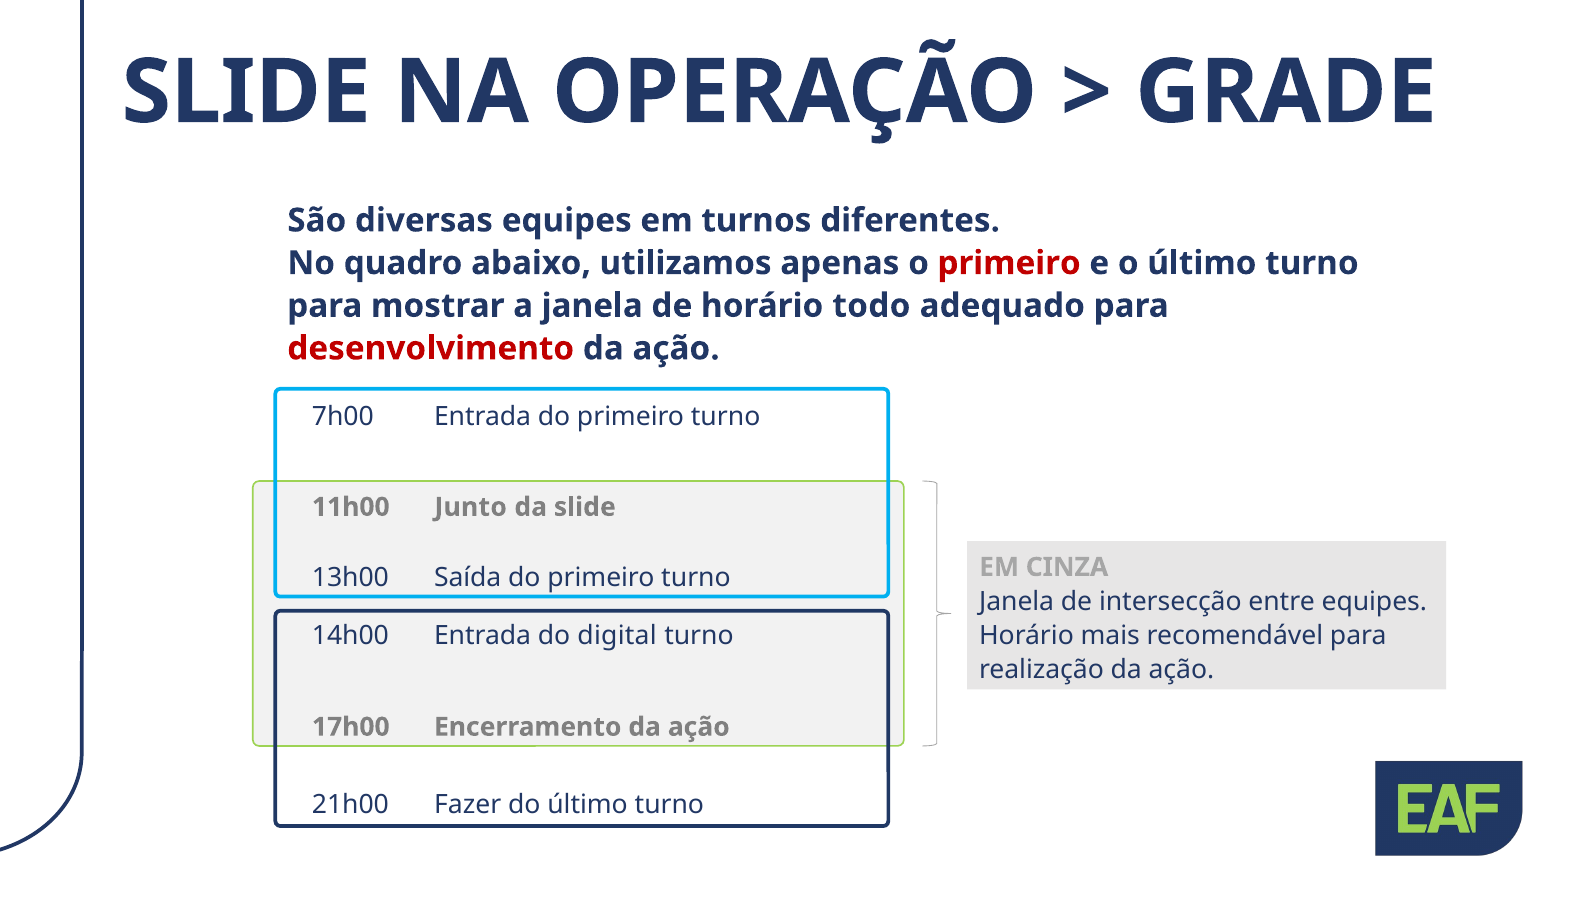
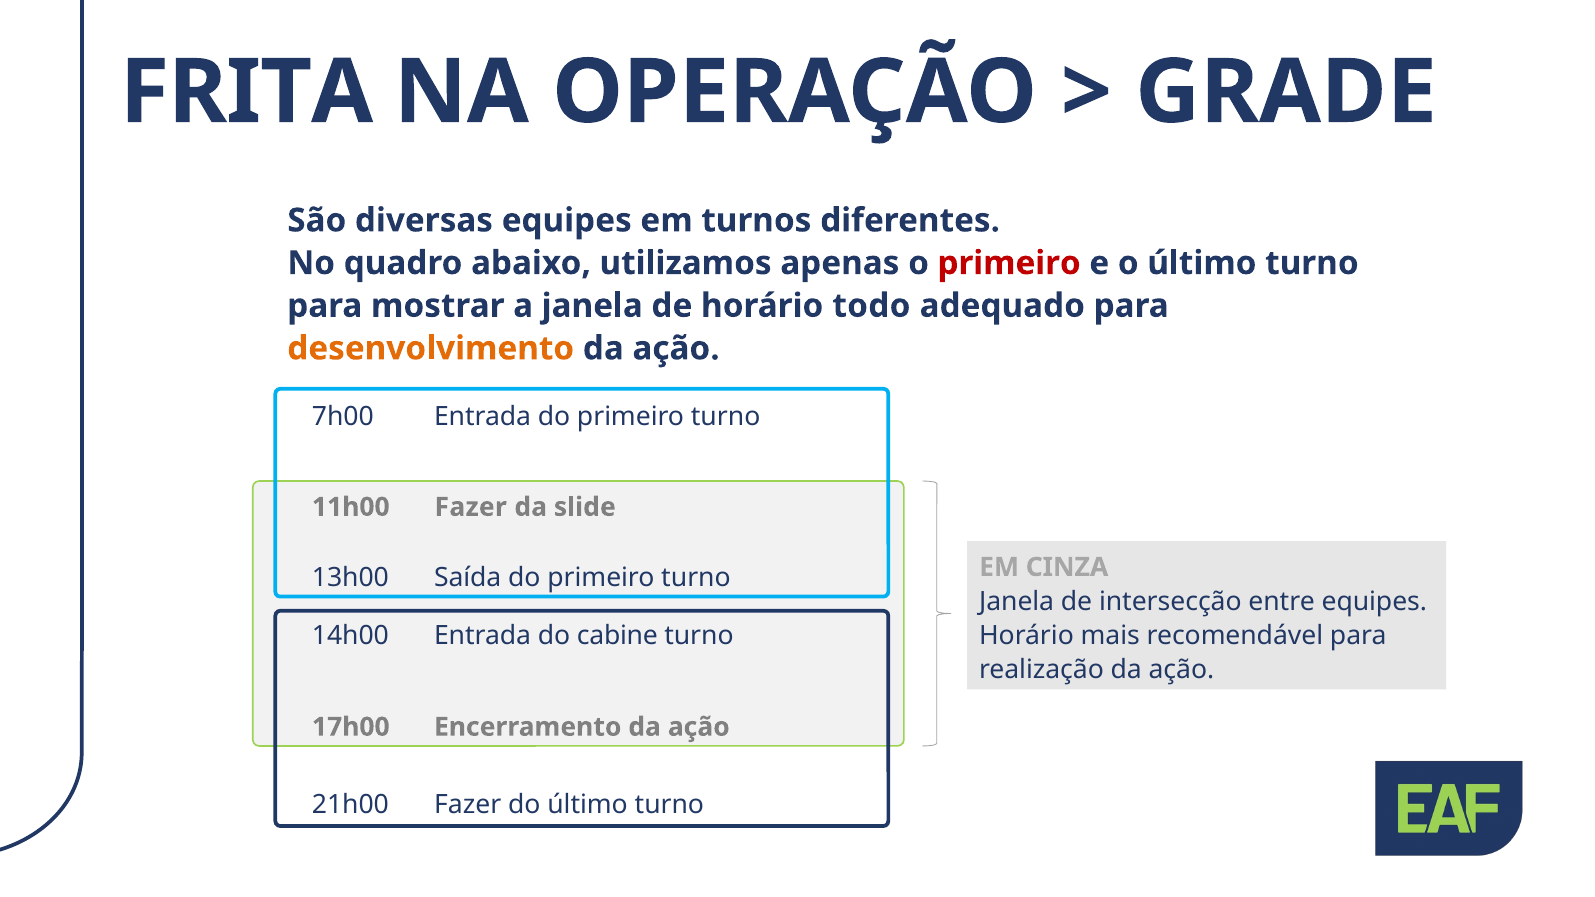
SLIDE: SLIDE -> FRITA (247, 92)
desenvolvimento colour: red -> orange (431, 349)
Junto: Junto -> Fazer (471, 507)
digital: digital -> cabine (617, 636)
